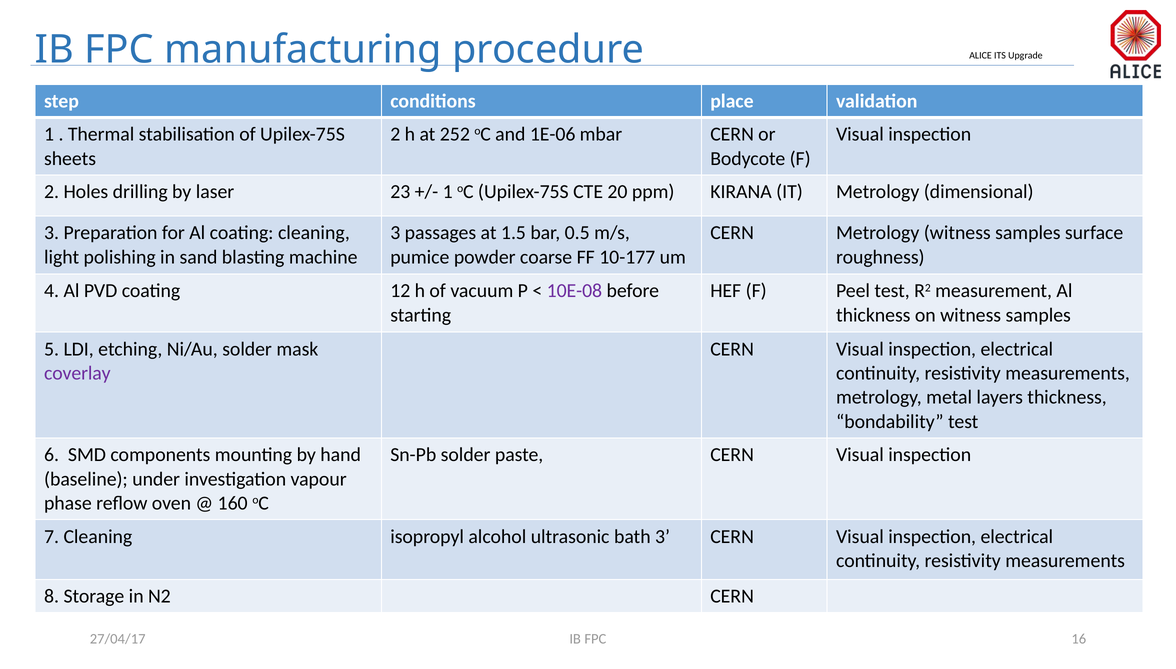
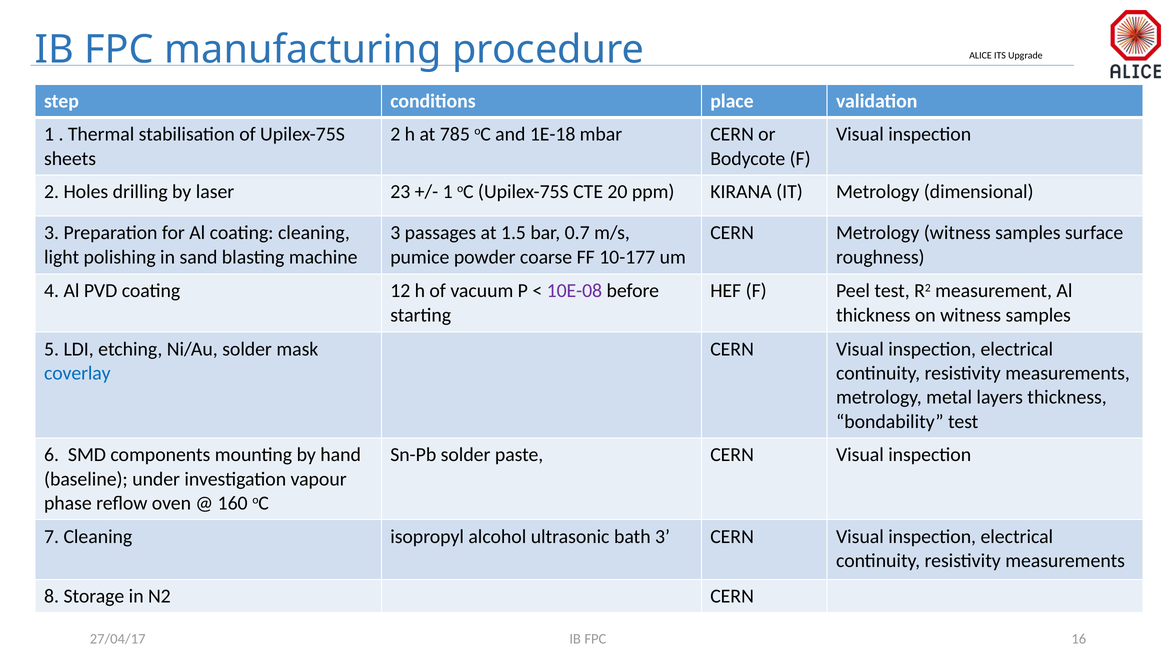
252: 252 -> 785 (455, 134)
1E-06: 1E-06 -> 1E-18 (553, 134)
0.5: 0.5 -> 0.7 (577, 233)
coverlay colour: purple -> blue (77, 373)
